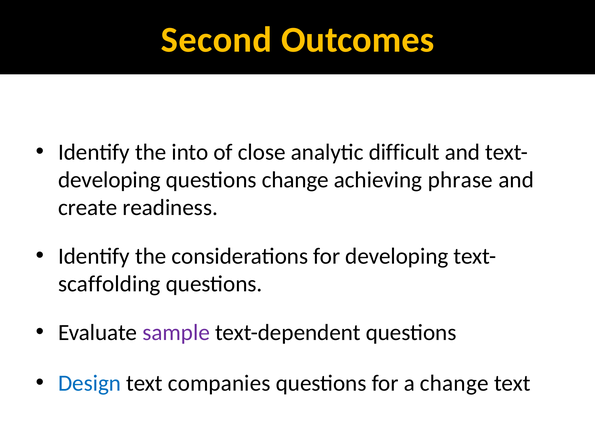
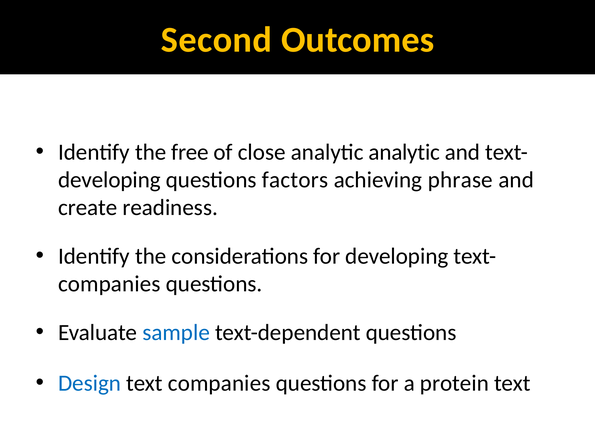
into: into -> free (190, 152)
analytic difficult: difficult -> analytic (404, 152)
questions change: change -> factors (295, 180)
scaffolding: scaffolding -> companies (109, 284)
sample colour: purple -> blue (176, 333)
a change: change -> protein (454, 383)
